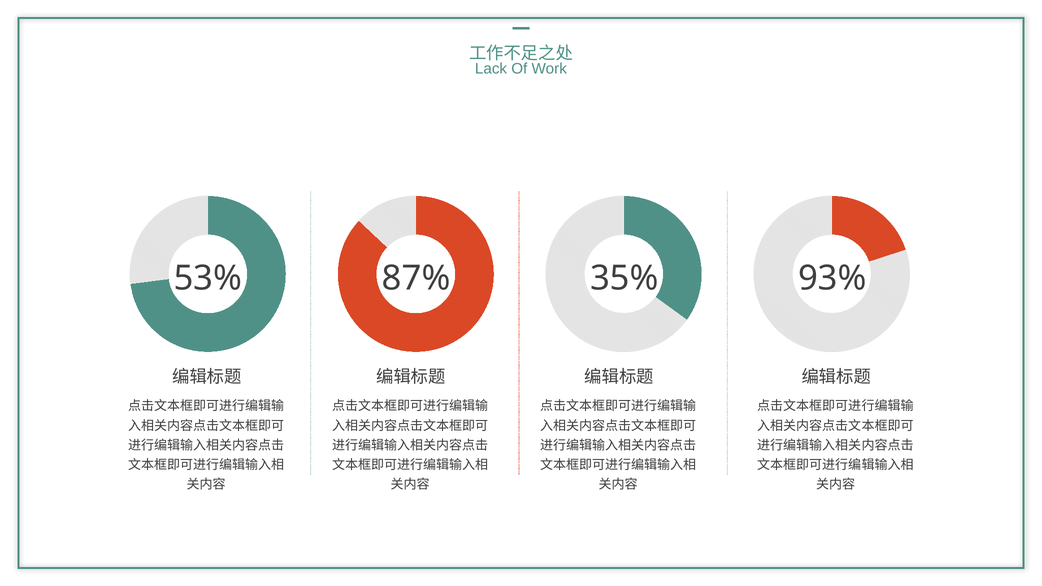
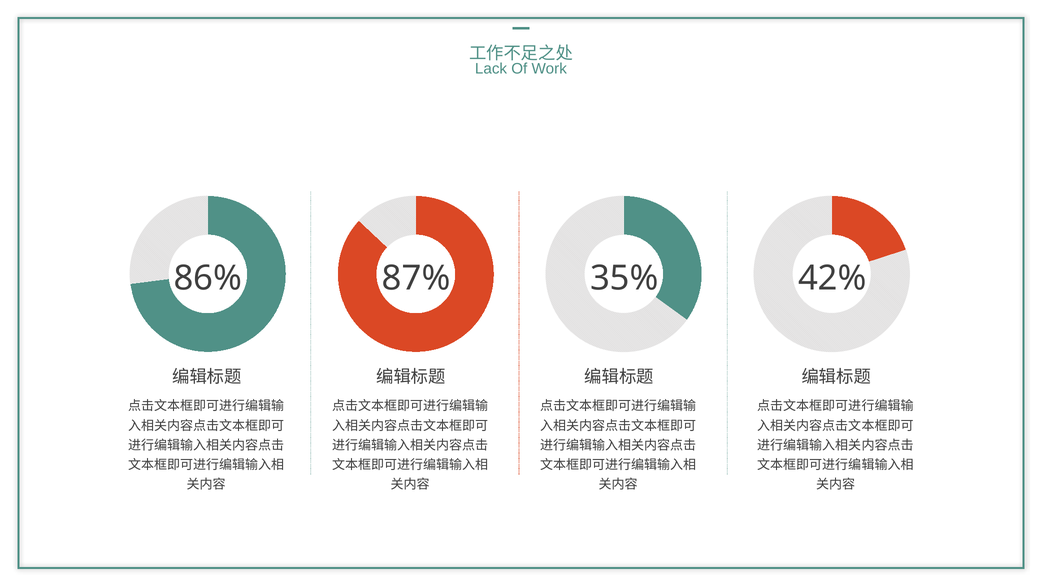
53%: 53% -> 86% (208, 278)
93%: 93% -> 42% (832, 278)
